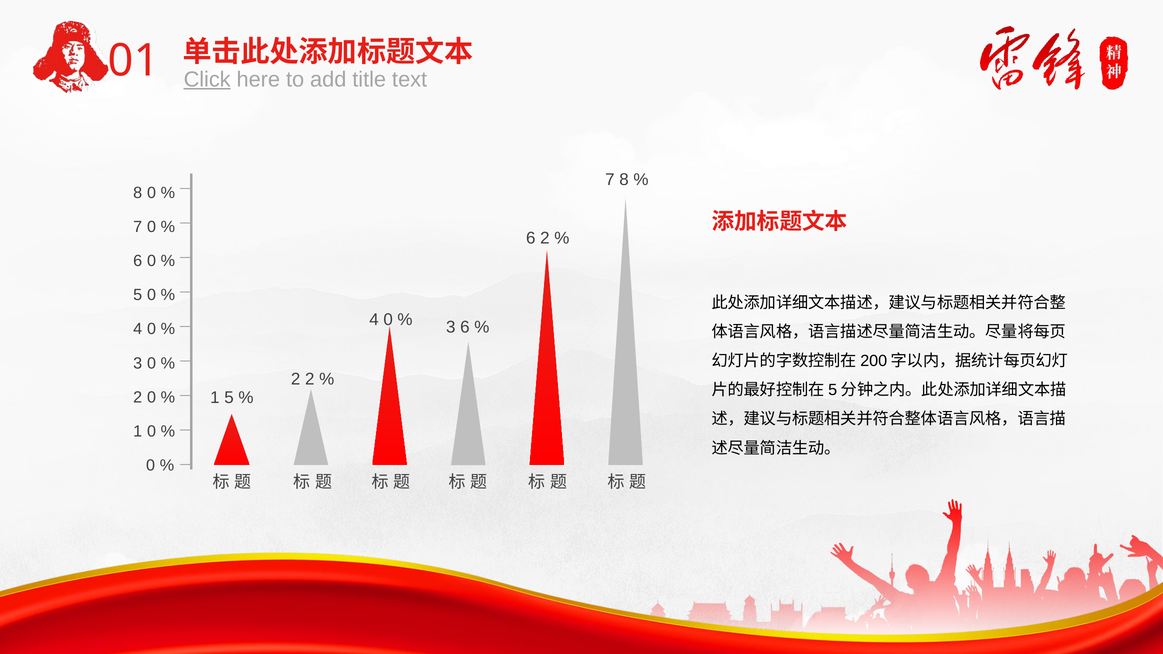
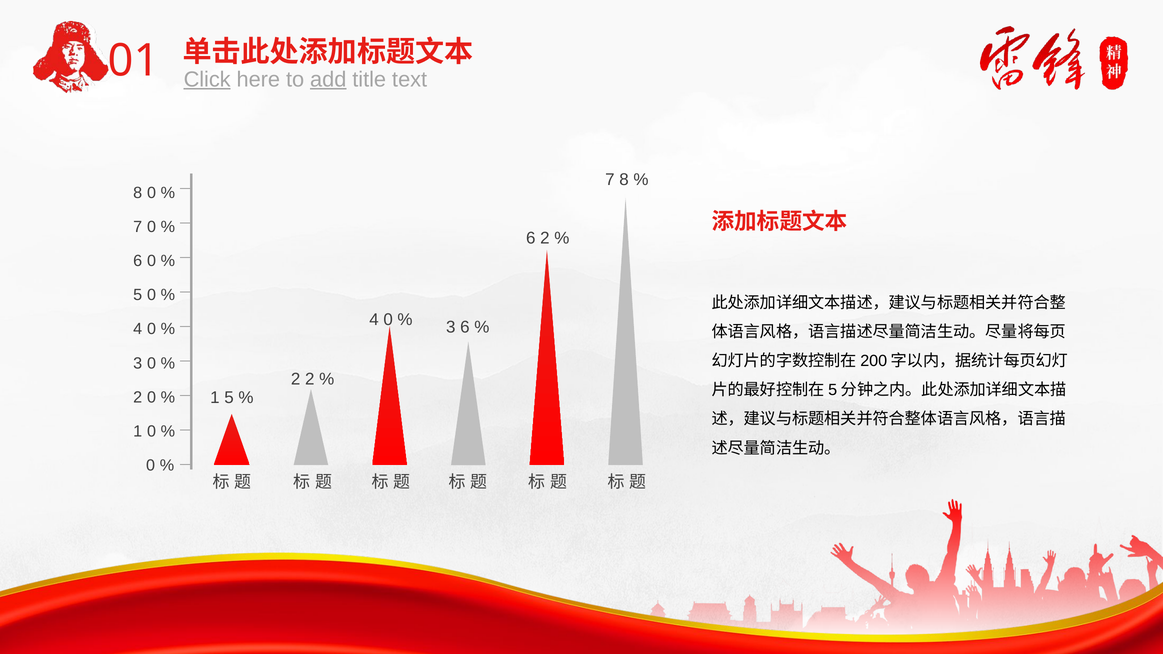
add underline: none -> present (328, 79)
